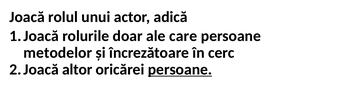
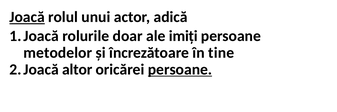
Joacă underline: none -> present (27, 17)
care: care -> imiți (183, 36)
cerc: cerc -> tine (221, 53)
